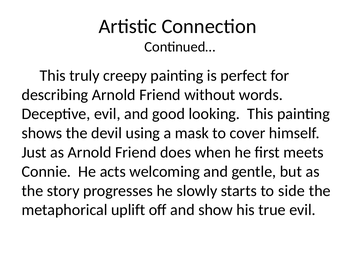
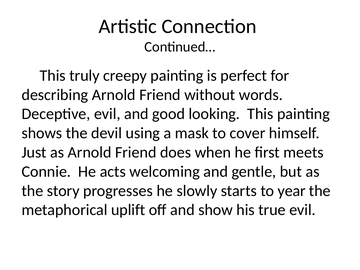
side: side -> year (292, 191)
